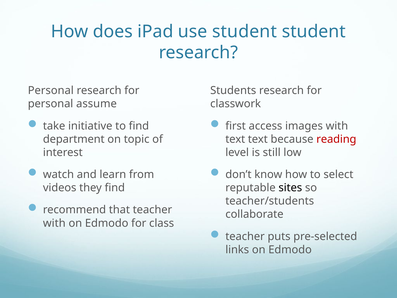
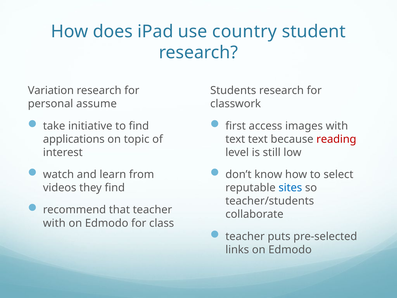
use student: student -> country (244, 31)
Personal: Personal -> Variation (51, 90)
department: department -> applications (74, 139)
sites colour: black -> blue (290, 188)
